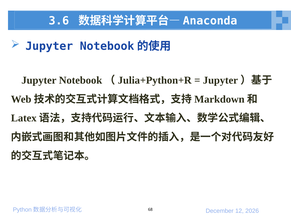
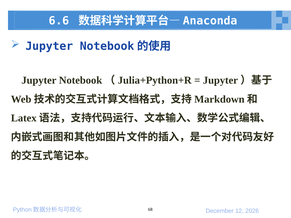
3.6: 3.6 -> 6.6 (59, 21)
